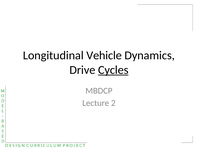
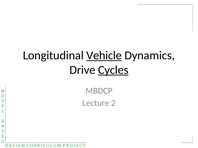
Vehicle underline: none -> present (104, 56)
